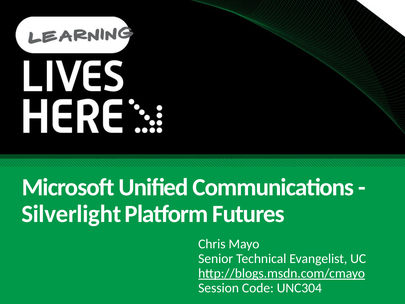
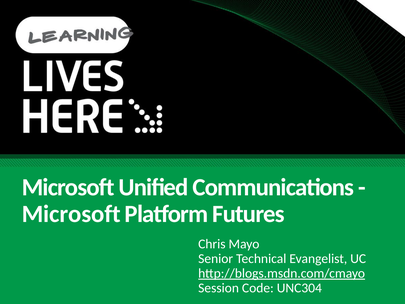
Silverlight: Silverlight -> Microsoft (71, 214)
